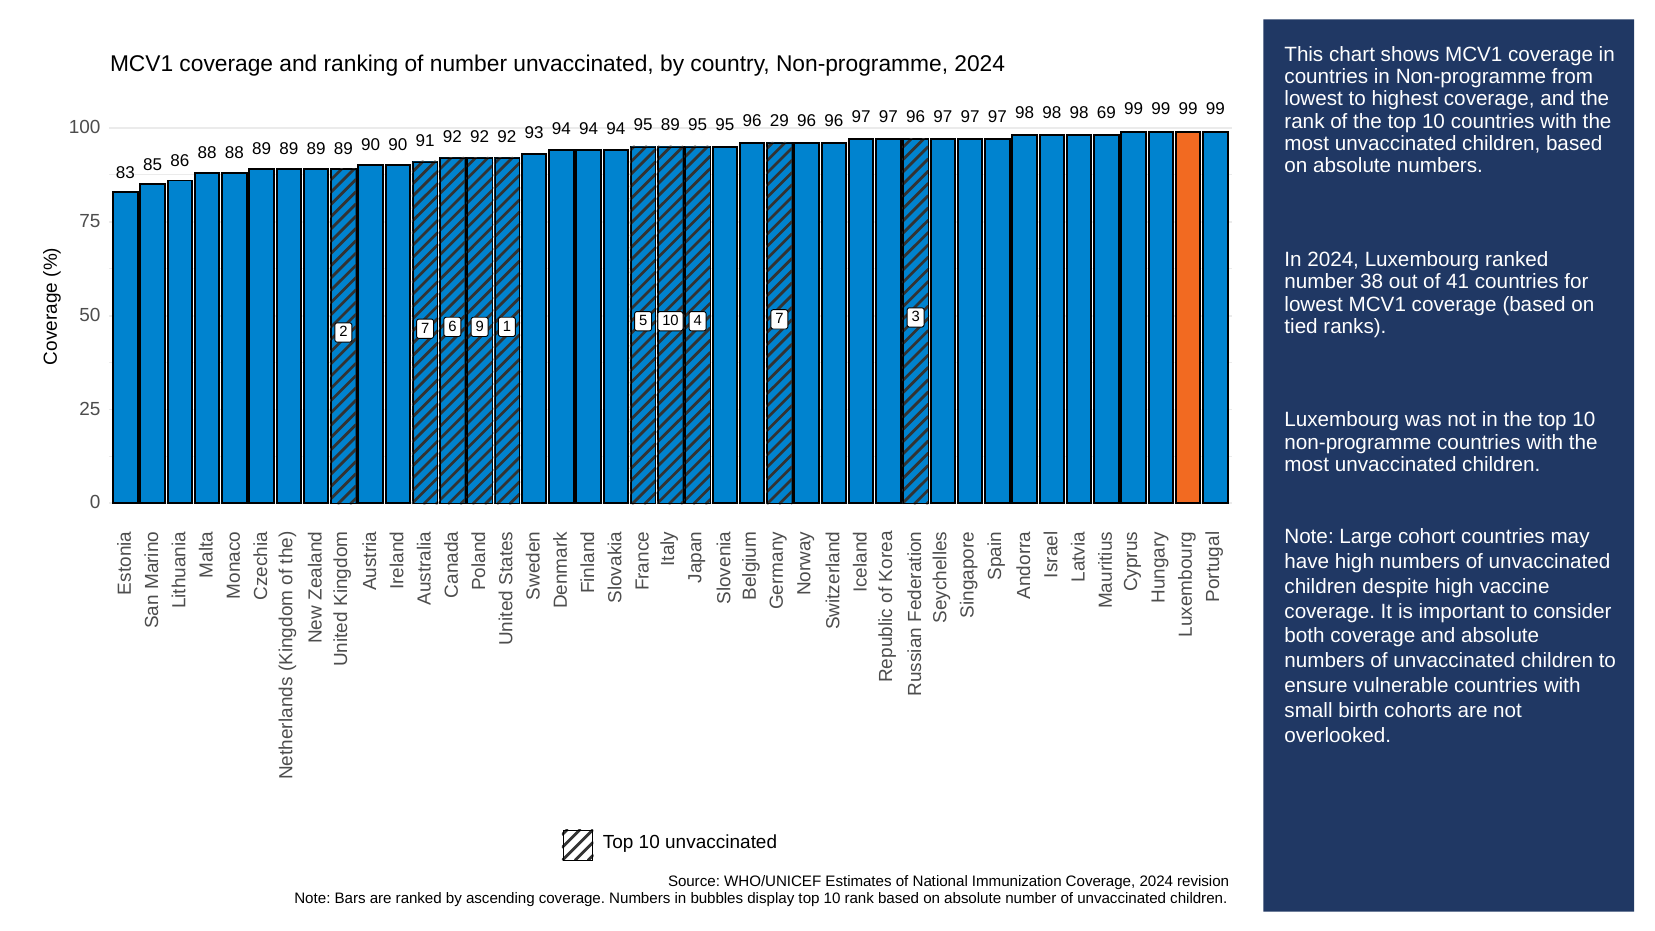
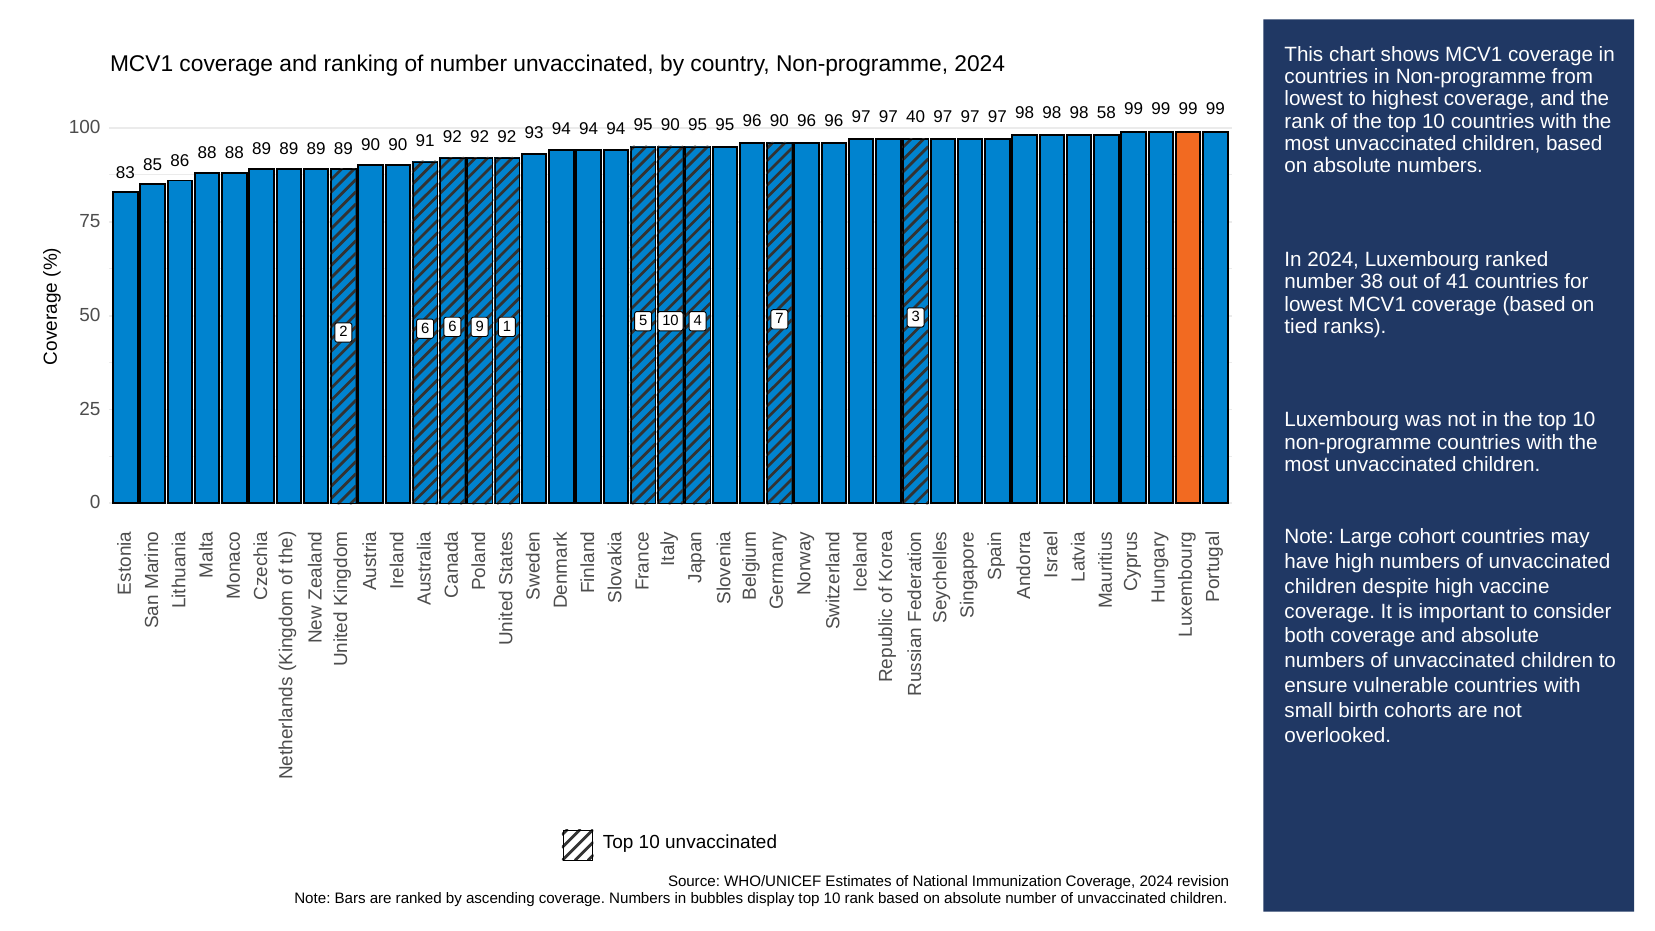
69: 69 -> 58 (1106, 113)
96: 96 -> 40 (916, 117)
89: 89 -> 90 (670, 125)
29: 29 -> 90 (779, 121)
2 7: 7 -> 6 (425, 328)
